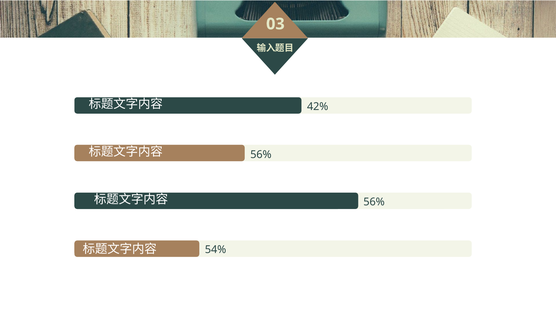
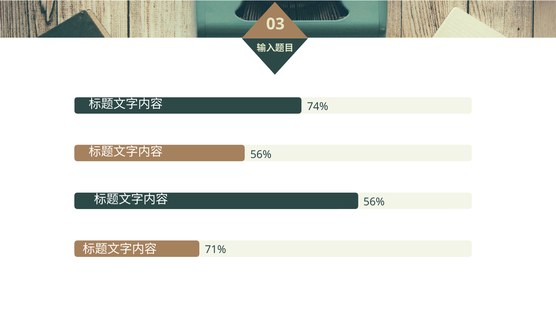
42%: 42% -> 74% (318, 107)
54%: 54% -> 71% (216, 250)
